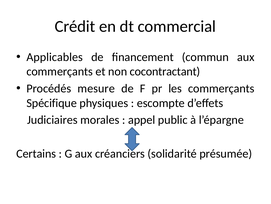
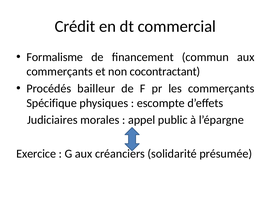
Applicables: Applicables -> Formalisme (55, 57)
mesure: mesure -> bailleur (96, 88)
Certains: Certains -> Exercice (36, 153)
